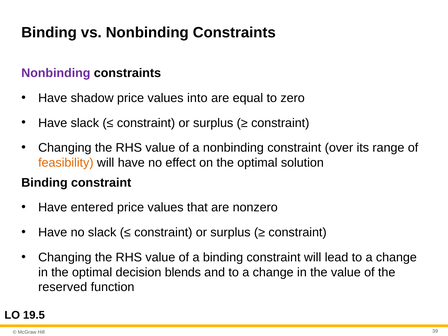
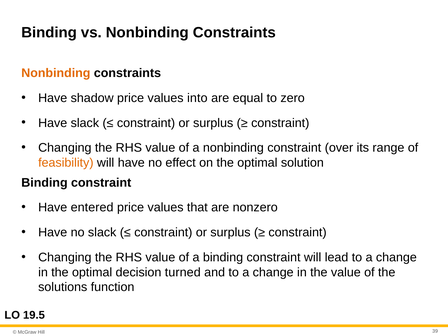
Nonbinding colour: purple -> orange (56, 73)
blends: blends -> turned (183, 272)
reserved: reserved -> solutions (63, 287)
